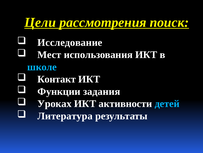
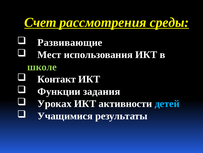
Цели: Цели -> Счет (40, 22)
поиск: поиск -> среды (169, 22)
Исследование: Исследование -> Развивающие (70, 42)
школе colour: light blue -> light green (42, 67)
Литература: Литература -> Учащимися (65, 115)
